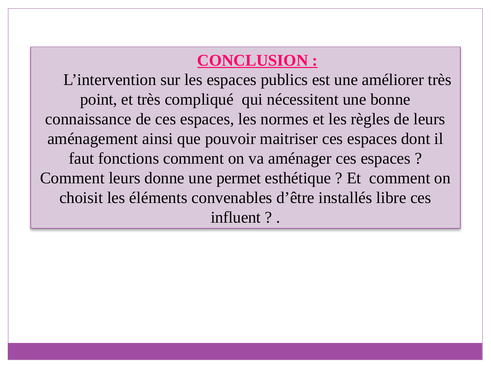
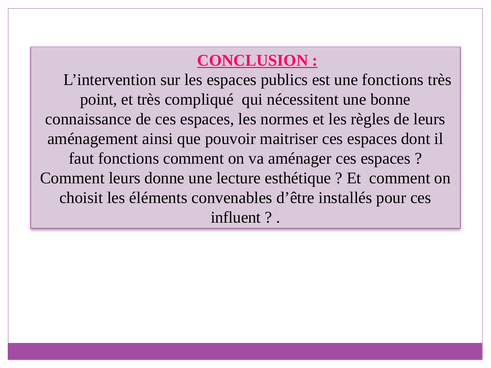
une améliorer: améliorer -> fonctions (393, 80)
permet: permet -> lecture (239, 178)
libre: libre -> pour (391, 198)
